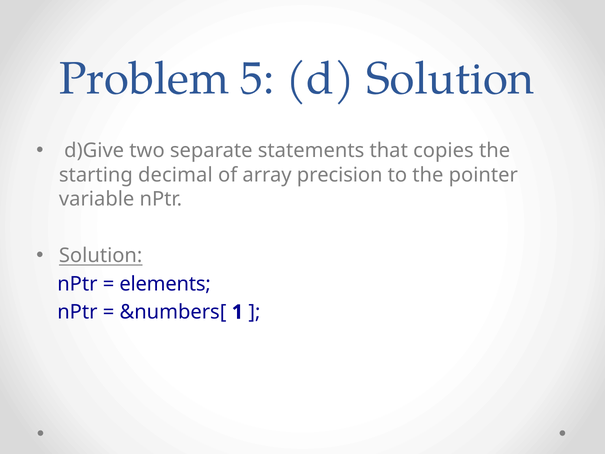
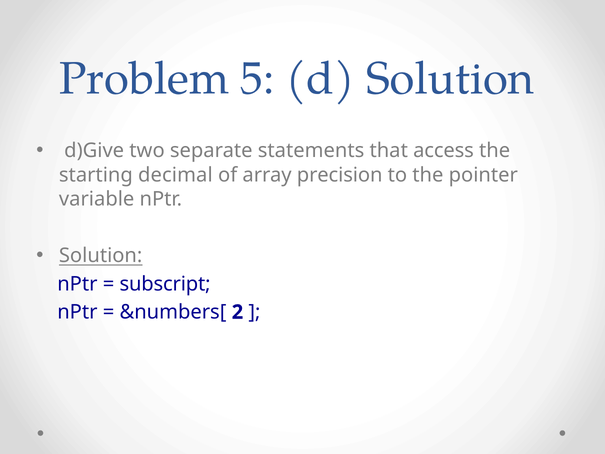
copies: copies -> access (444, 151)
elements: elements -> subscript (165, 284)
1: 1 -> 2 (238, 312)
